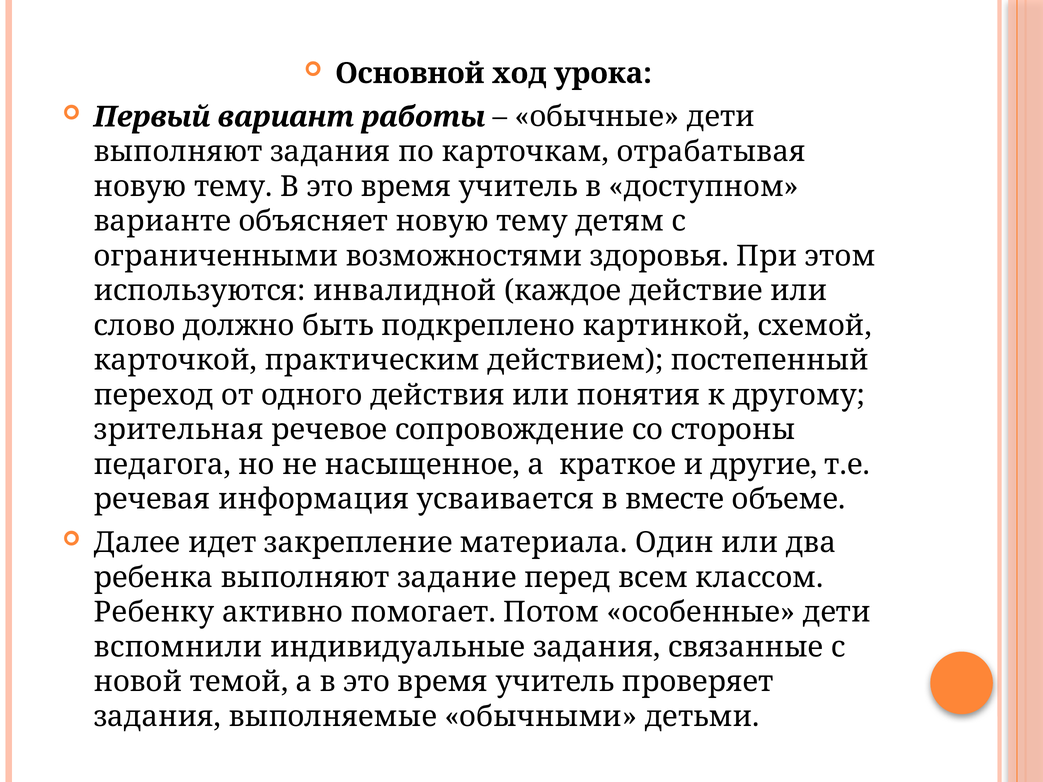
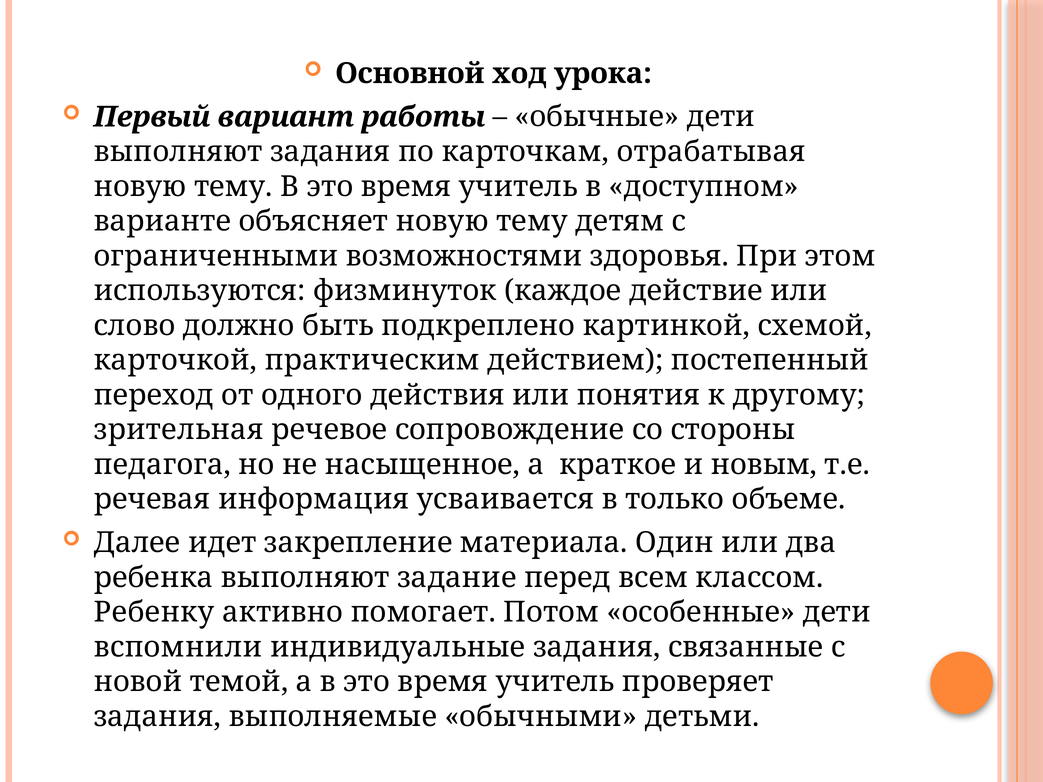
инвалидной: инвалидной -> физминуток (405, 291)
другие: другие -> новым (764, 465)
вместе: вместе -> только (675, 500)
